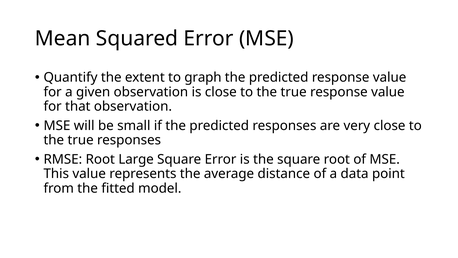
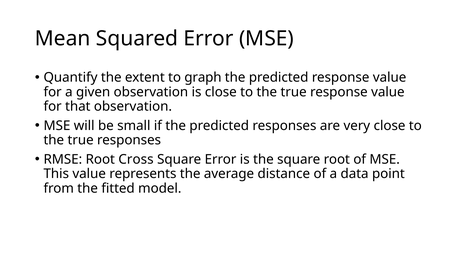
Large: Large -> Cross (136, 159)
